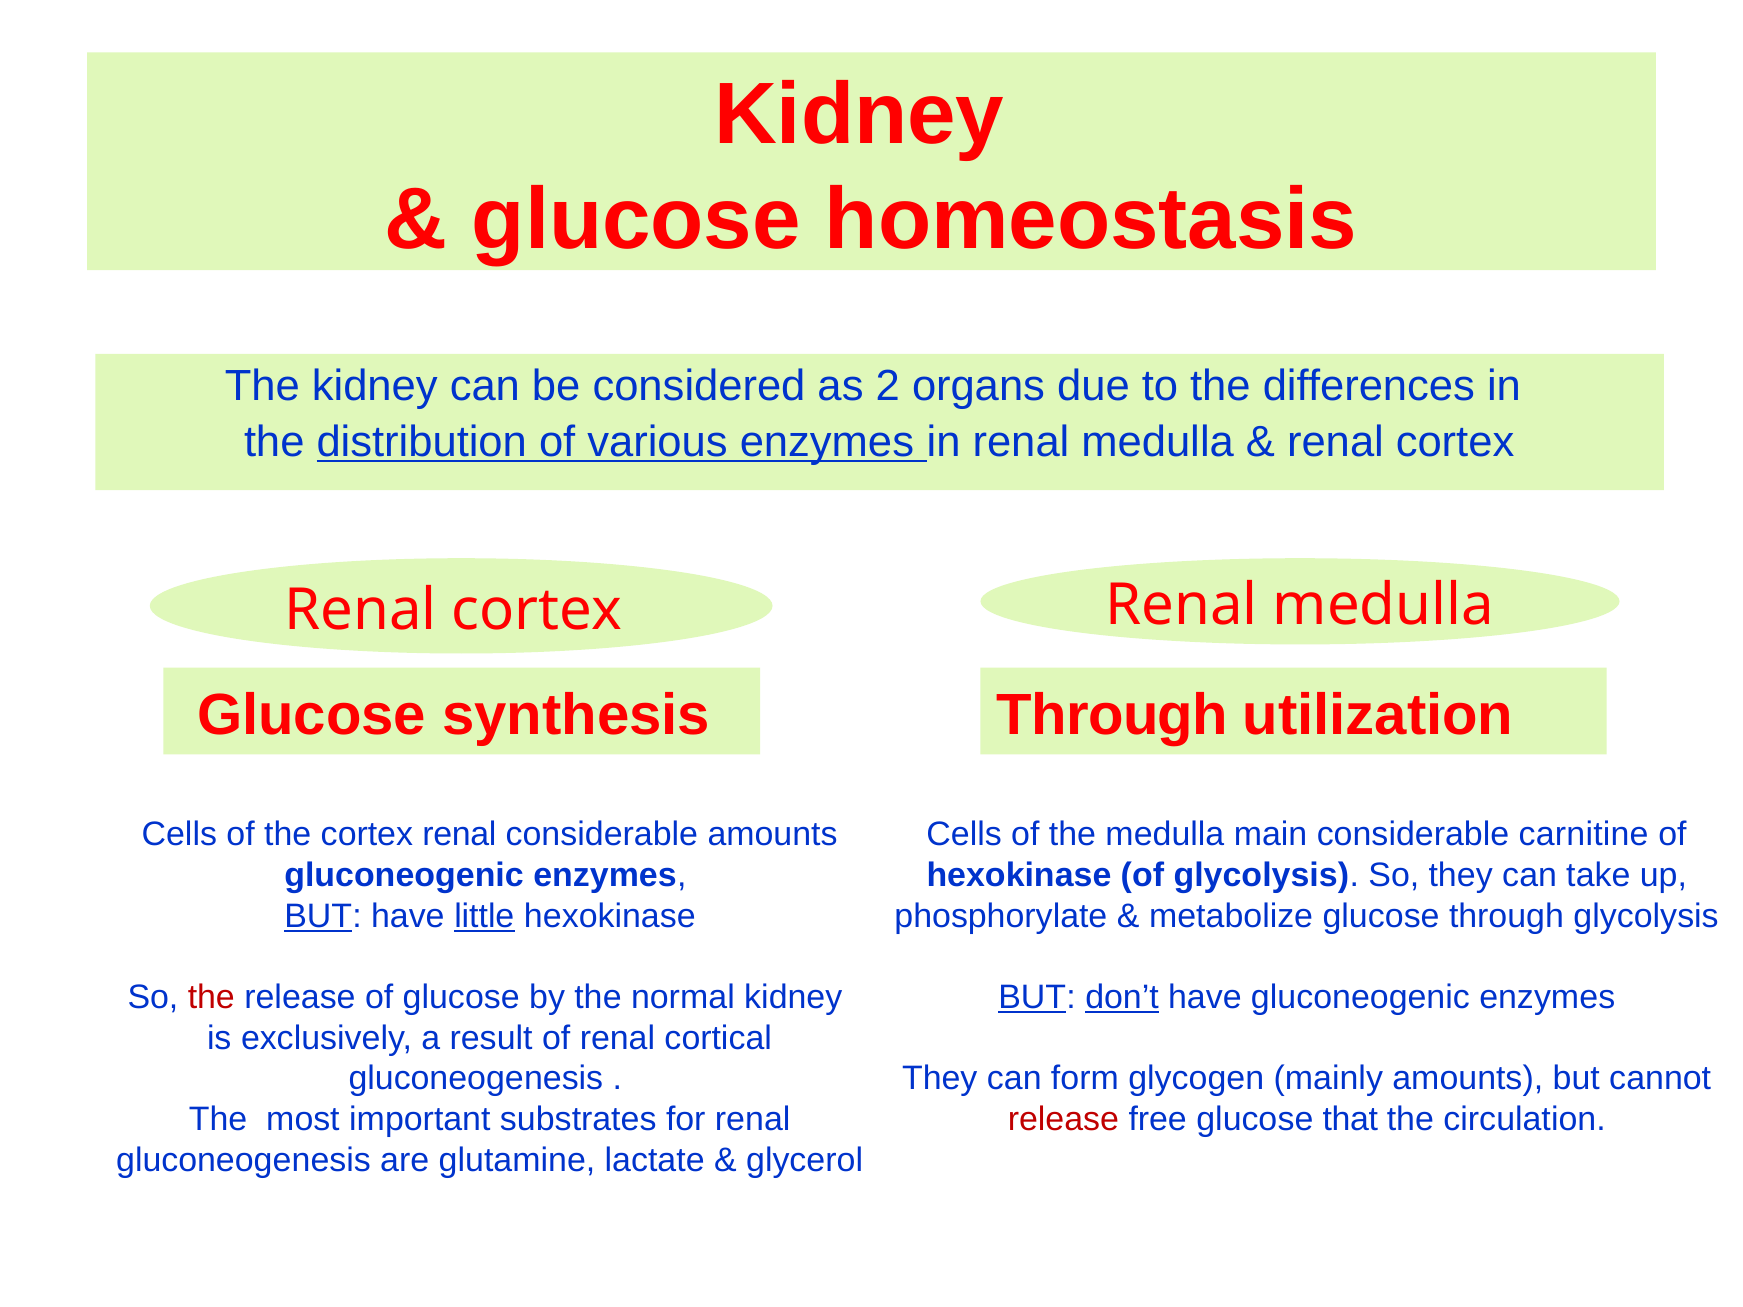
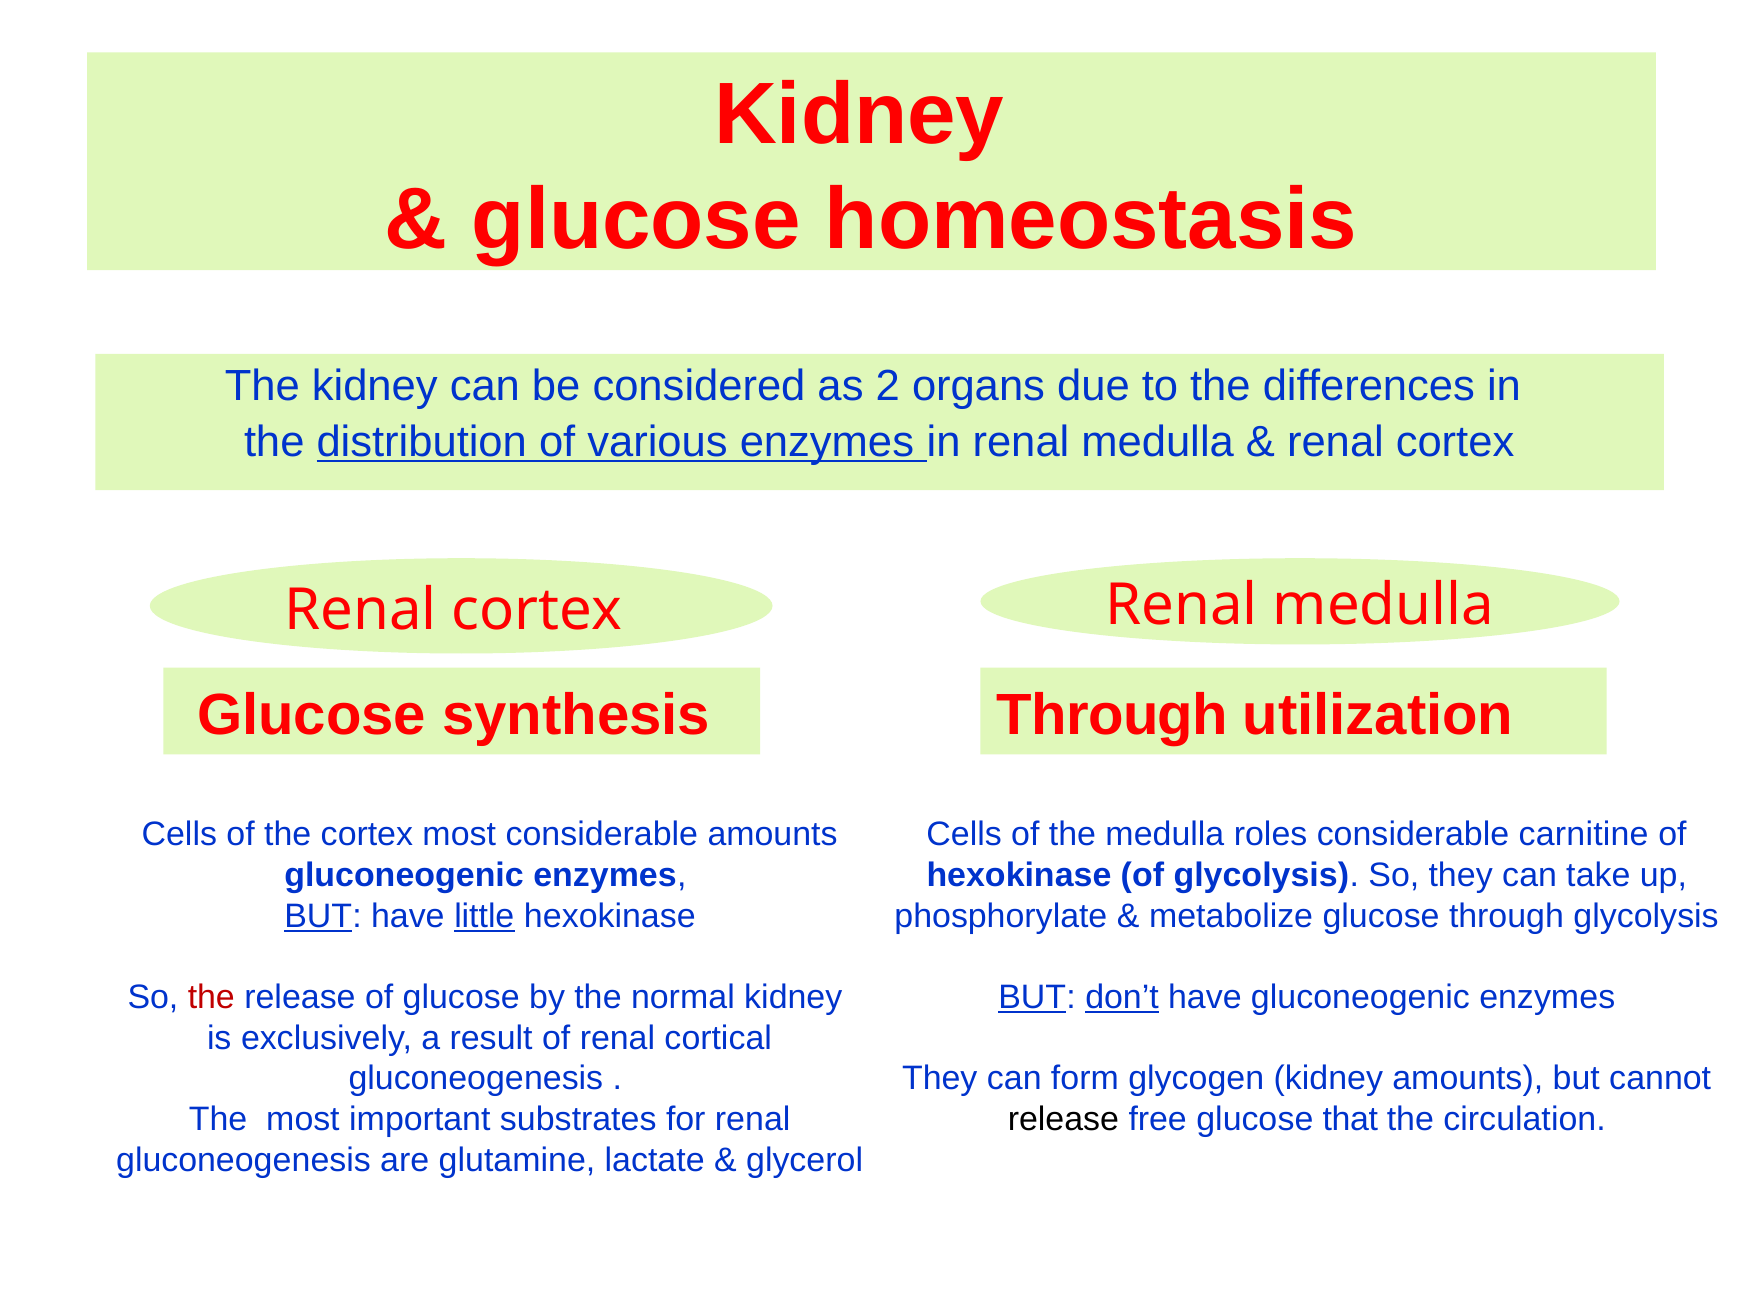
main: main -> roles (1271, 835)
the cortex renal: renal -> most (459, 835)
glycogen mainly: mainly -> kidney (1328, 1079)
release colour: red -> black (1063, 1119)
